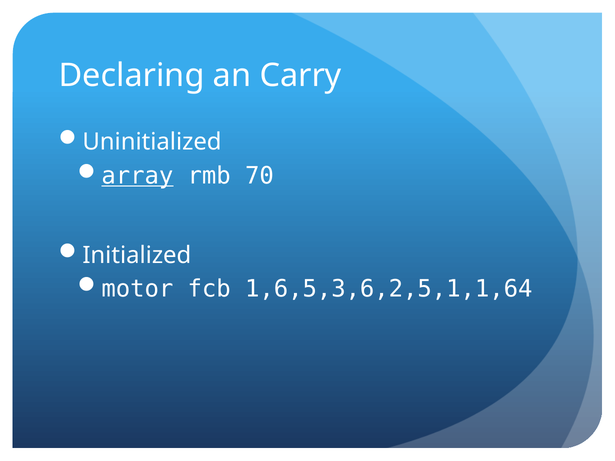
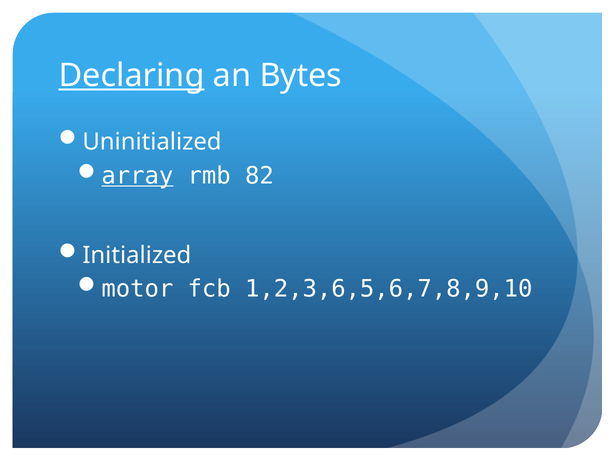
Declaring underline: none -> present (132, 76)
Carry: Carry -> Bytes (301, 76)
70: 70 -> 82 (259, 176)
1,6,5,3,6,2,5,1,1,64: 1,6,5,3,6,2,5,1,1,64 -> 1,2,3,6,5,6,7,8,9,10 (389, 289)
